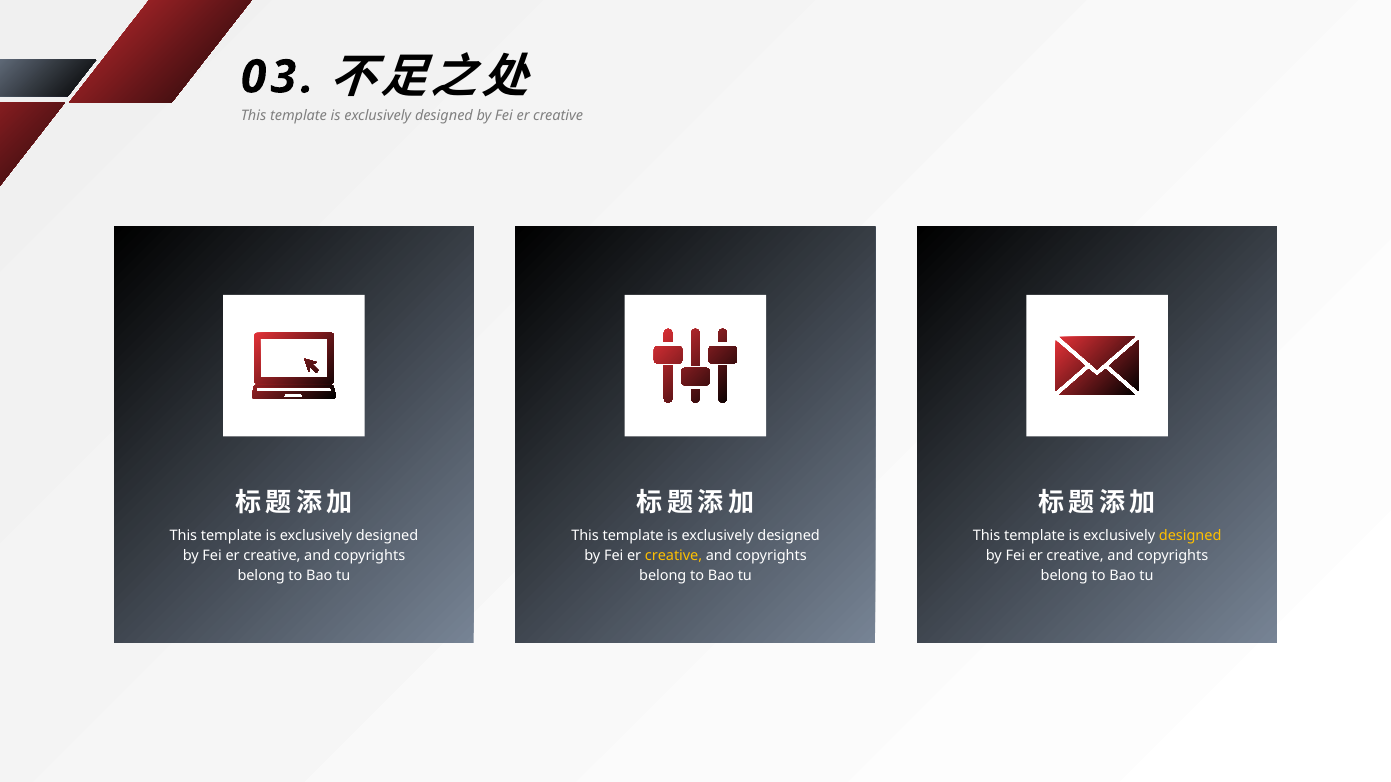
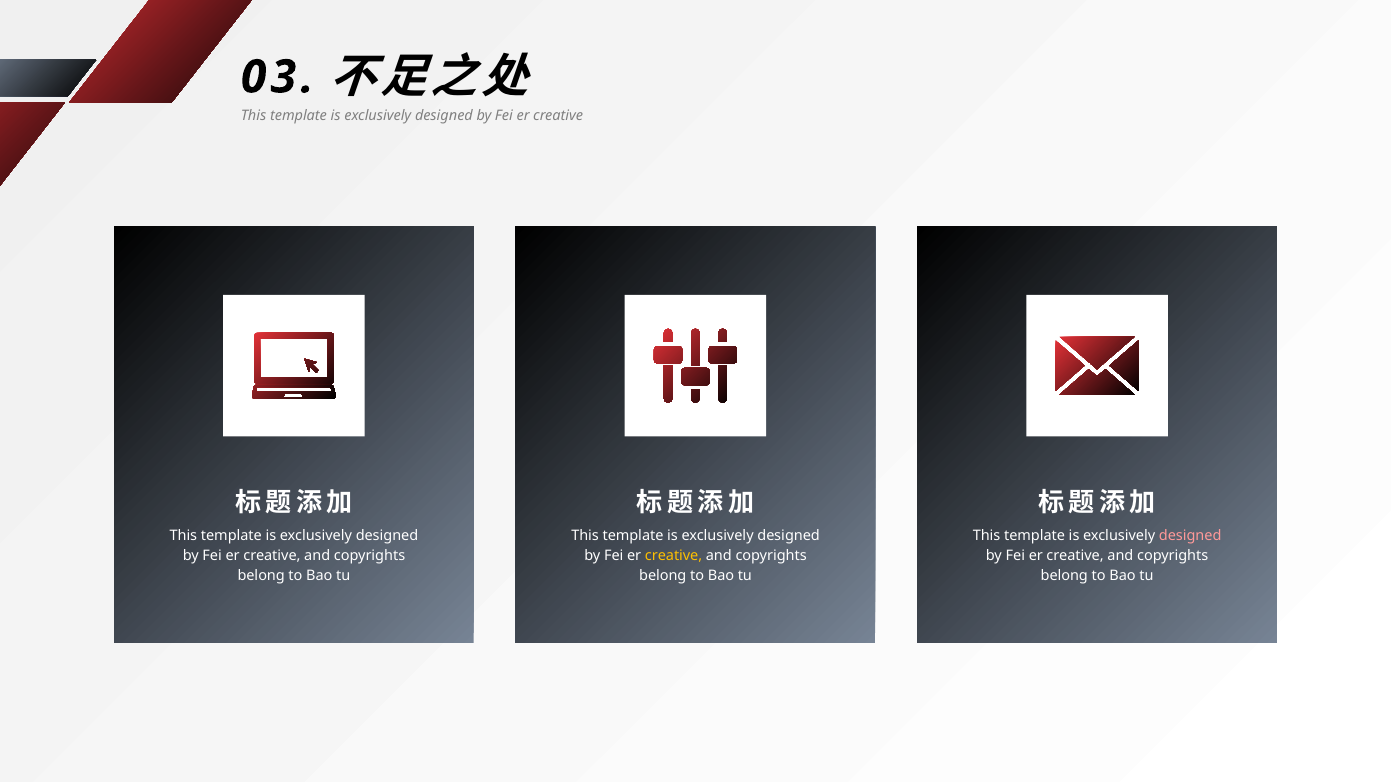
designed colour: yellow -> pink (1190, 537)
